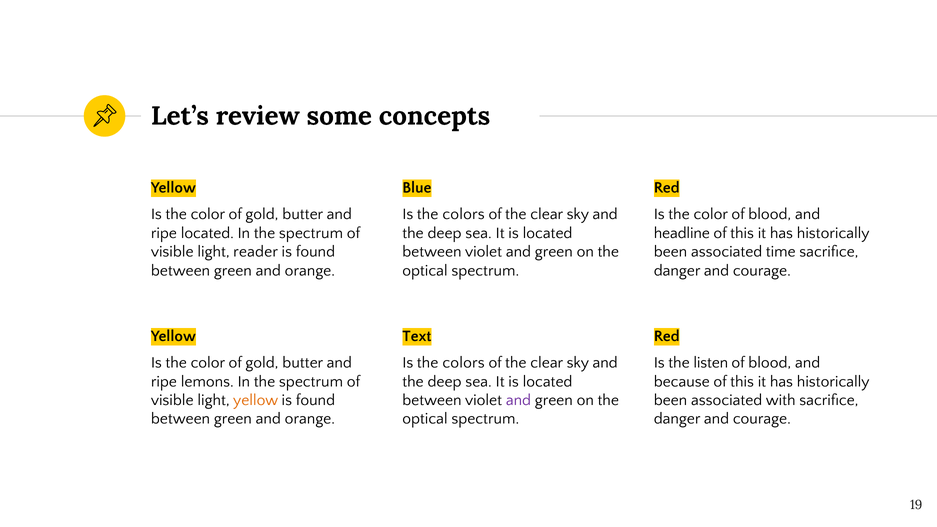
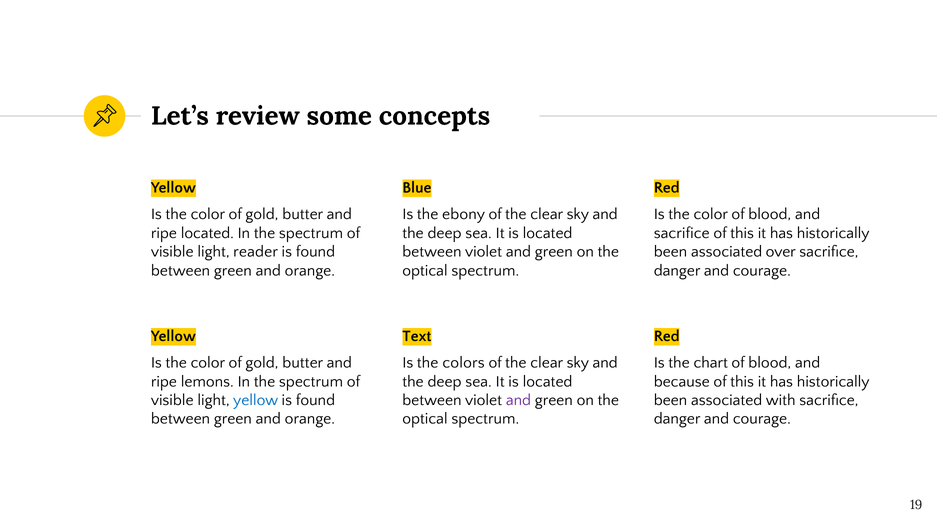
colors: colors -> ebony (464, 214)
headline: headline -> sacrifice (682, 233)
time: time -> over (781, 252)
listen: listen -> chart (711, 363)
yellow colour: orange -> blue (256, 400)
